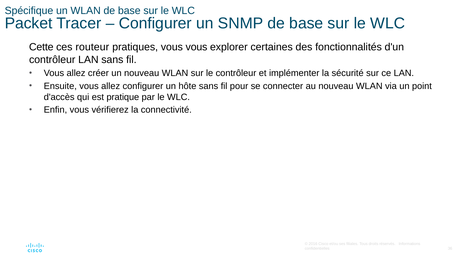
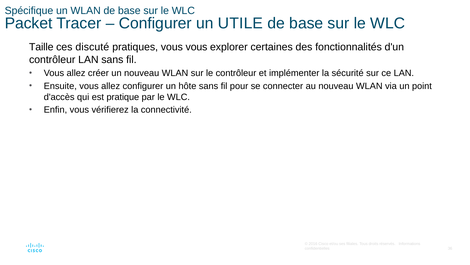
SNMP: SNMP -> UTILE (240, 23)
Cette: Cette -> Taille (41, 47)
routeur: routeur -> discuté (92, 47)
